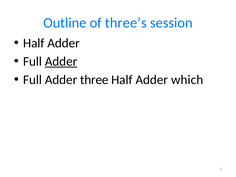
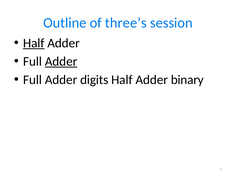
Half underline: none -> present (34, 43)
three: three -> digits (94, 80)
which: which -> binary (187, 80)
